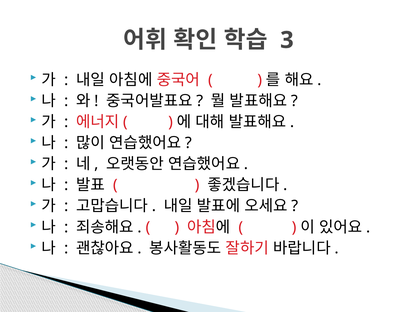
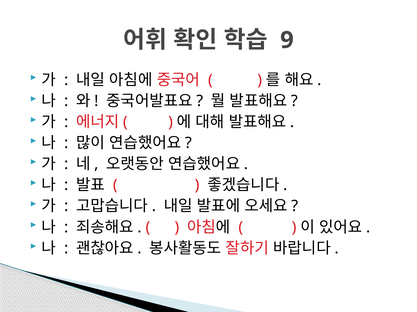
3: 3 -> 9 (287, 40)
